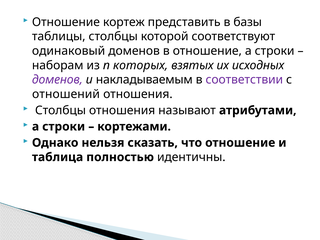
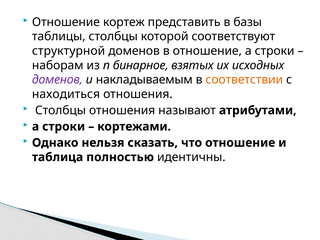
одинаковый: одинаковый -> структурной (69, 51)
которых: которых -> бинарное (141, 65)
соответствии colour: purple -> orange (244, 80)
отношений: отношений -> находиться (66, 94)
